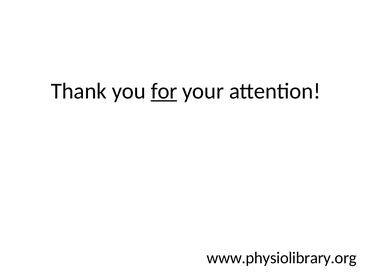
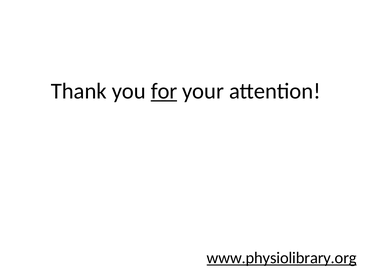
www.physiolibrary.org underline: none -> present (282, 257)
